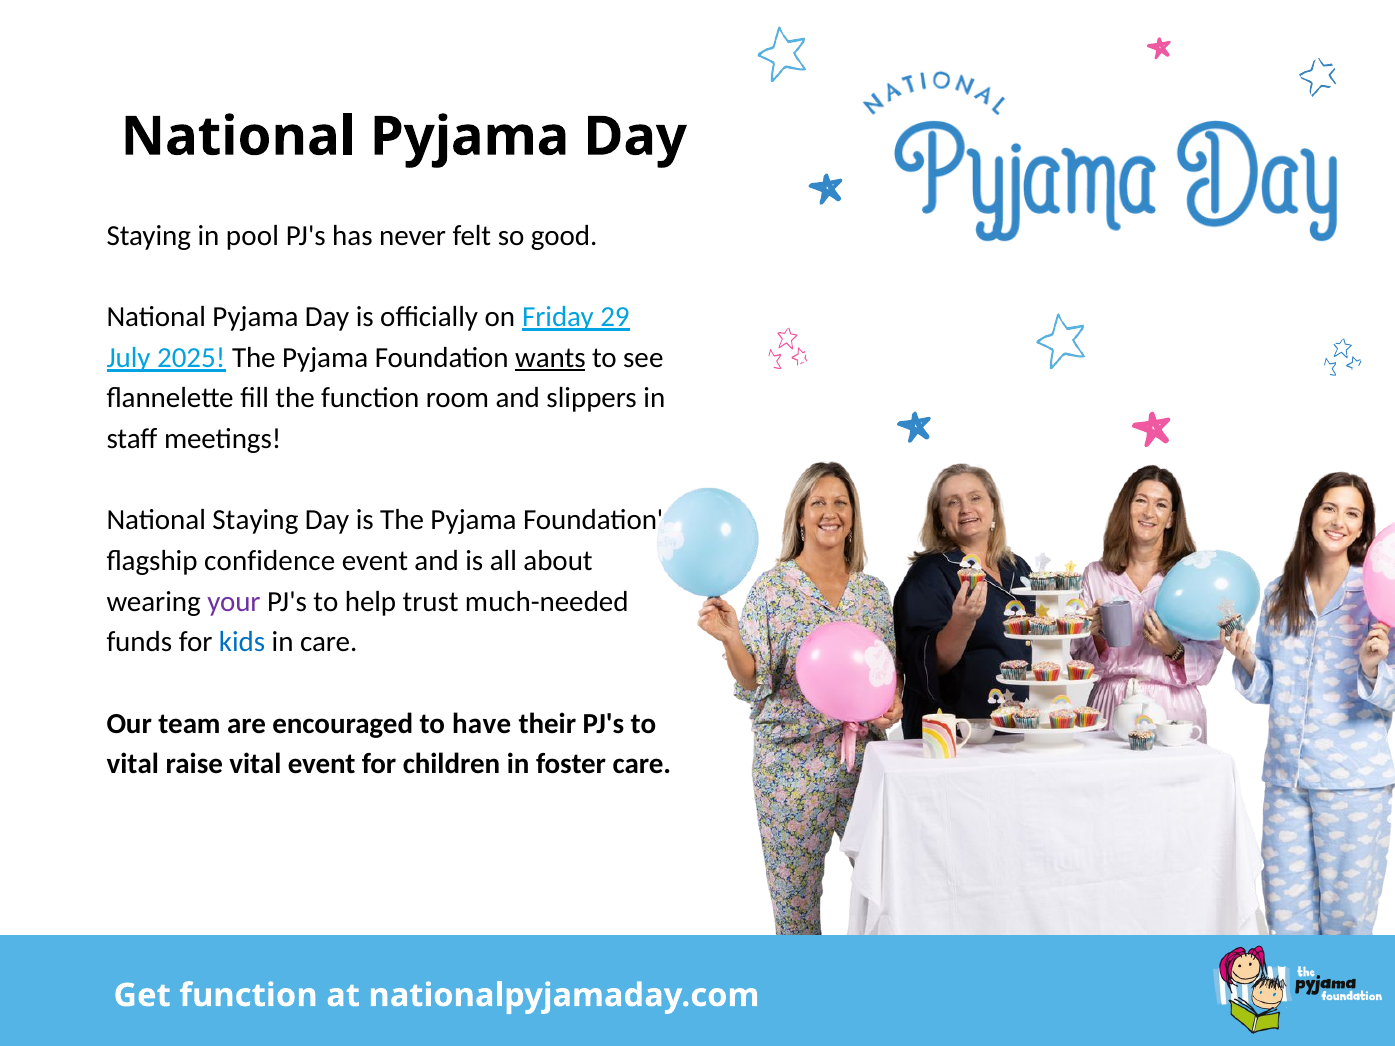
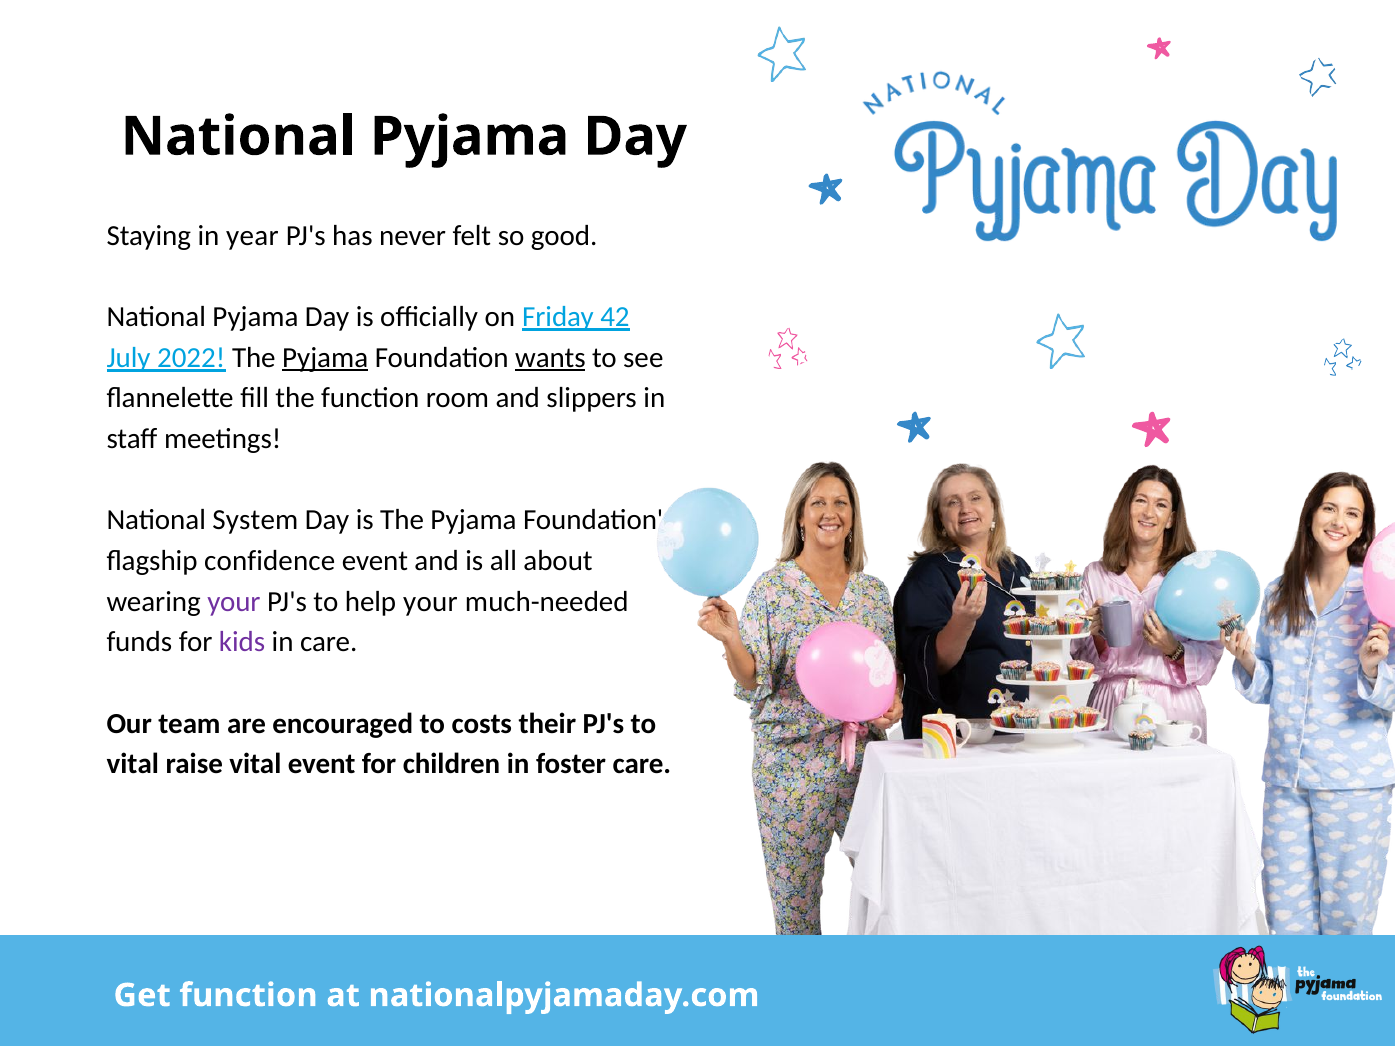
pool: pool -> year (252, 236)
29: 29 -> 42 (615, 317)
2025: 2025 -> 2022 (191, 358)
Pyjama underline: none -> present (325, 358)
National Staying: Staying -> System (255, 520)
help trust: trust -> your (430, 602)
kids colour: blue -> purple (242, 642)
have: have -> costs (482, 724)
